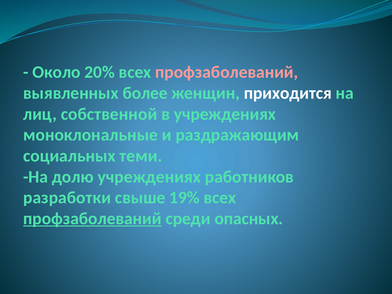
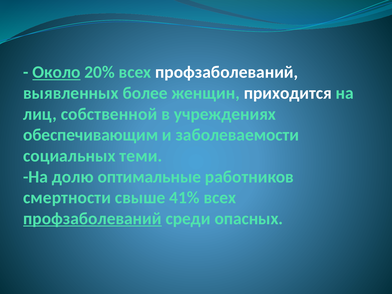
Около underline: none -> present (56, 72)
профзаболеваний colour: pink -> white (227, 72)
моноклональные: моноклональные -> обеспечивающим (91, 135)
раздражающим: раздражающим -> заболеваемости (237, 135)
долю учреждениях: учреждениях -> оптимальные (149, 177)
разработки: разработки -> смертности (67, 198)
19%: 19% -> 41% (184, 198)
